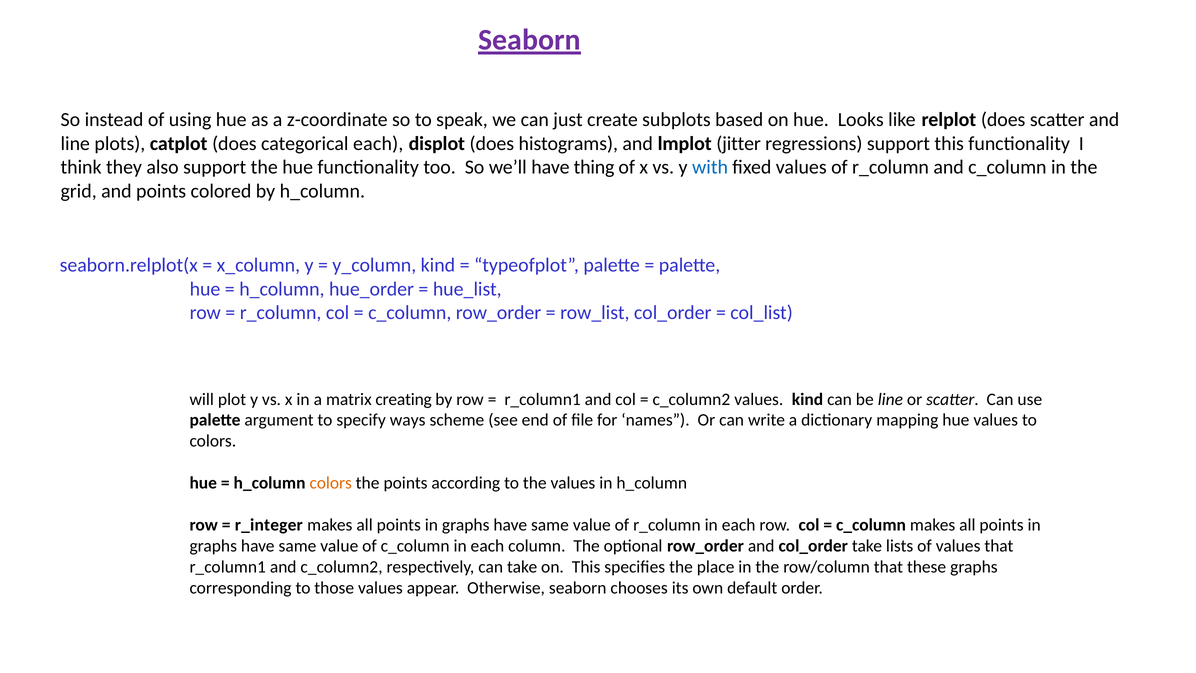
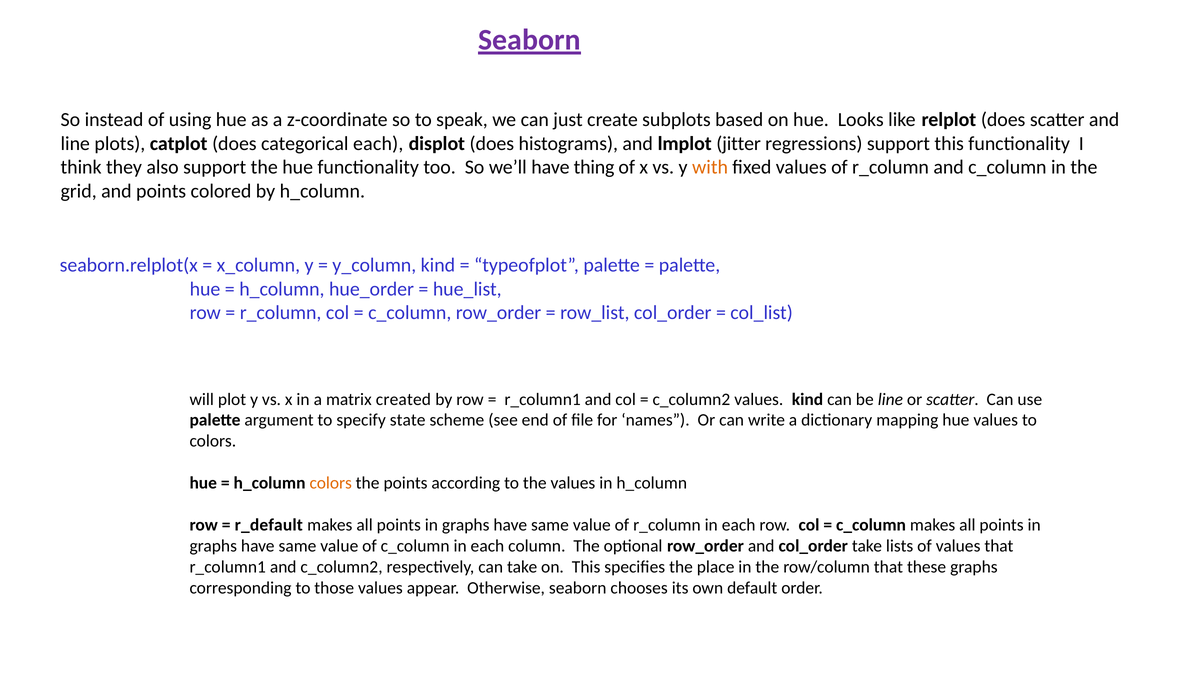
with colour: blue -> orange (710, 167)
creating: creating -> created (403, 399)
ways: ways -> state (408, 420)
r_integer: r_integer -> r_default (269, 525)
